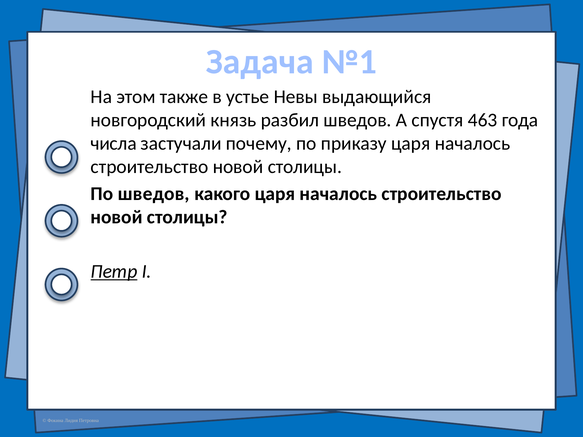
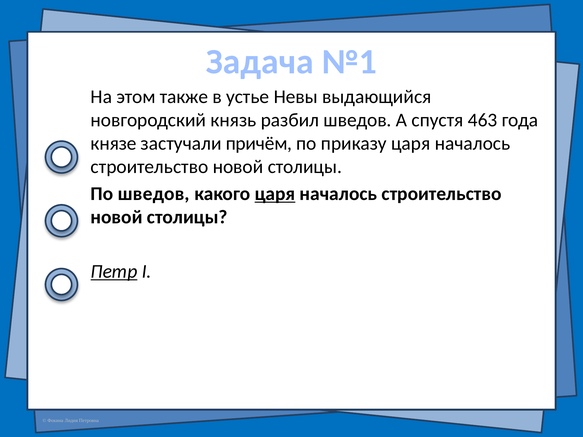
числа: числа -> князе (114, 143)
почему: почему -> причём (259, 143)
царя underline: none -> present (275, 194)
